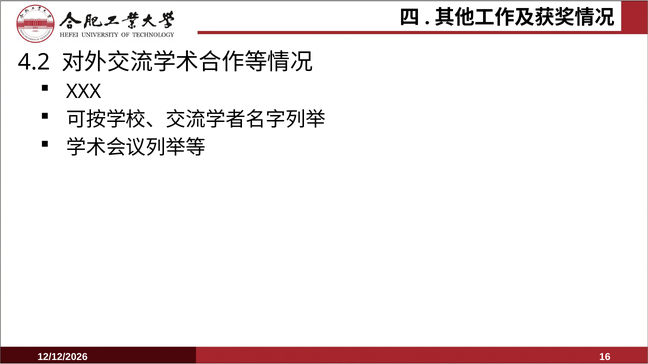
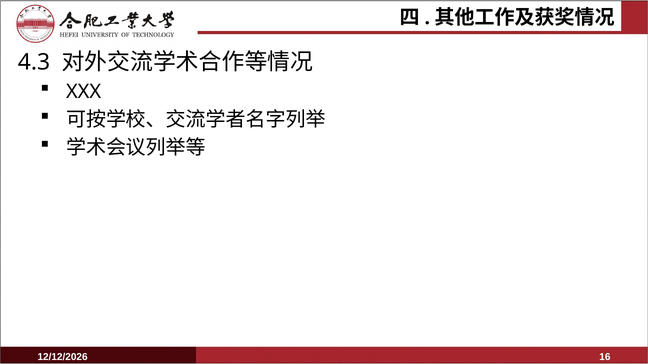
4.2: 4.2 -> 4.3 (34, 62)
